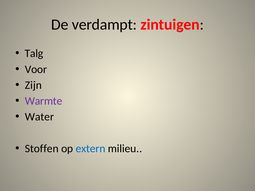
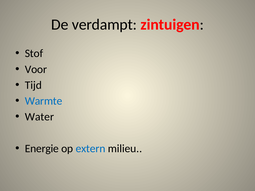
Talg: Talg -> Stof (34, 53)
Zijn: Zijn -> Tijd (33, 85)
Warmte colour: purple -> blue (44, 101)
Stoffen: Stoffen -> Energie (42, 149)
